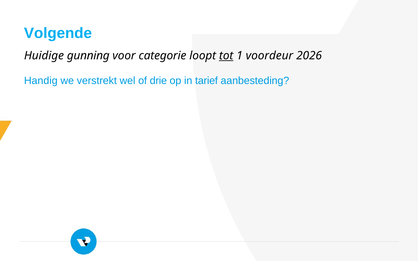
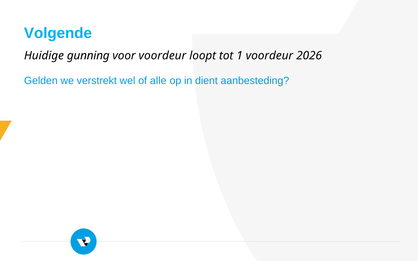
voor categorie: categorie -> voordeur (162, 56)
tot underline: present -> none (226, 56)
Handig: Handig -> Gelden (41, 81)
drie: drie -> alle (158, 81)
tarief: tarief -> dient (206, 81)
